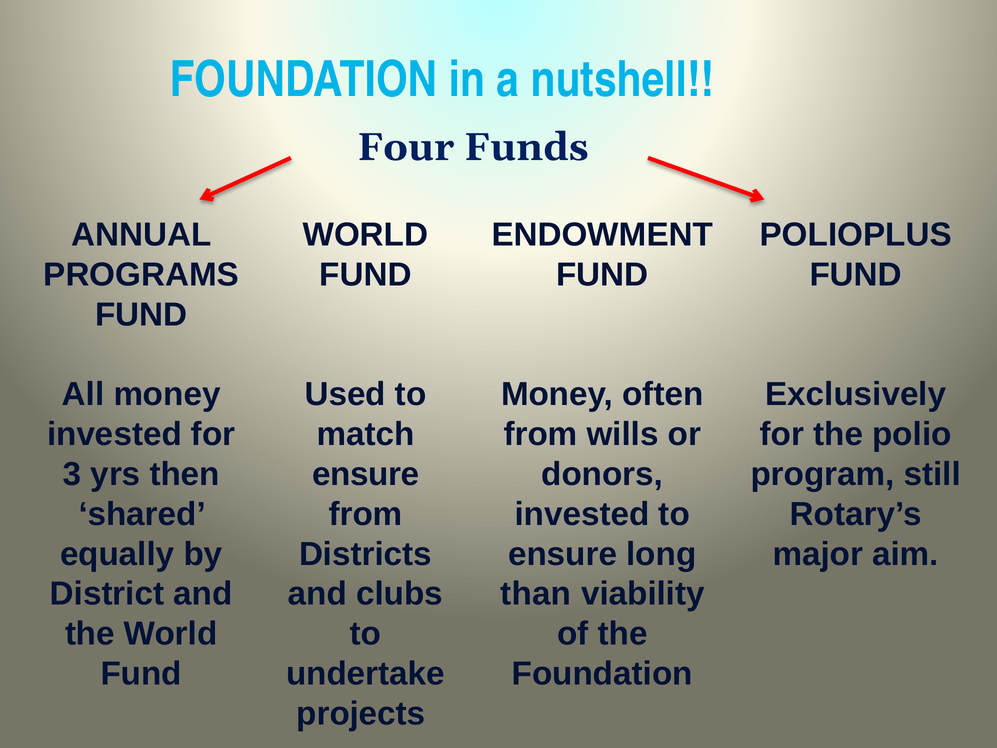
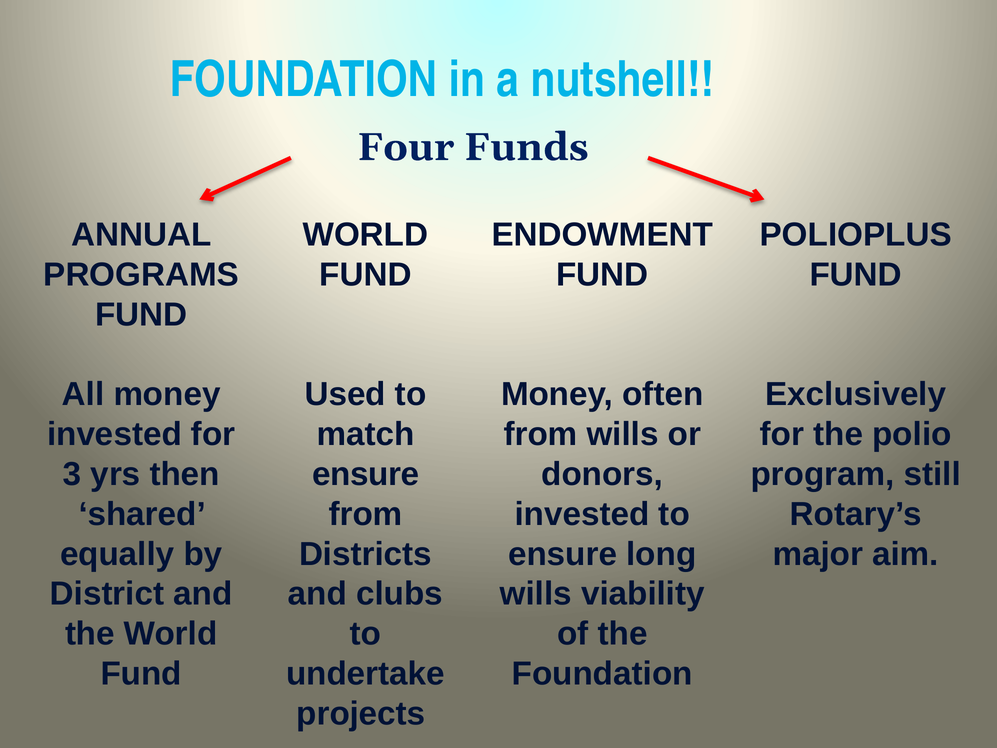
than: than -> wills (536, 594)
